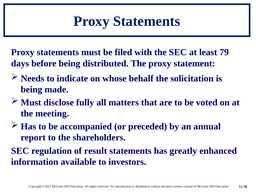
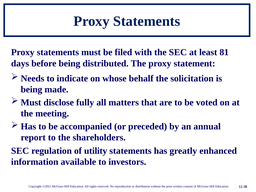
79: 79 -> 81 (224, 52)
result: result -> utility (96, 151)
